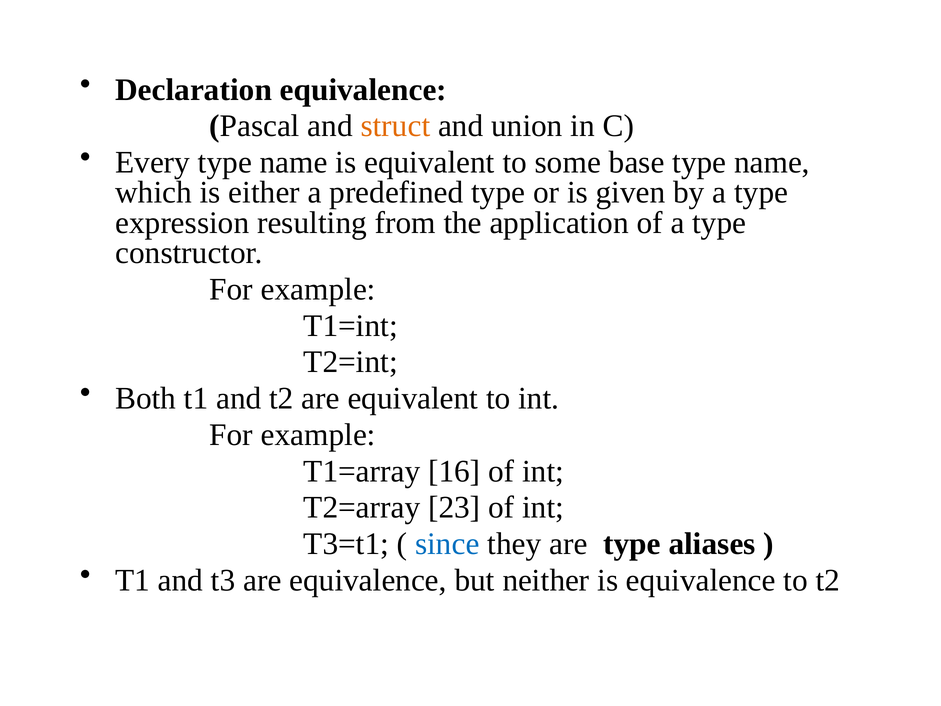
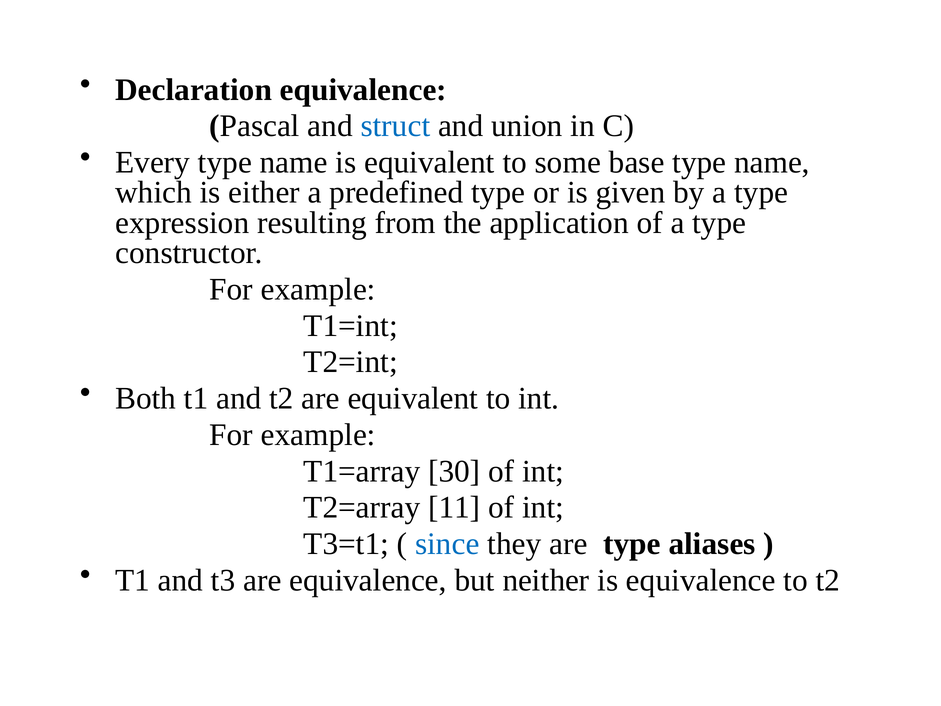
struct colour: orange -> blue (395, 126)
16: 16 -> 30 (454, 471)
23: 23 -> 11 (454, 507)
